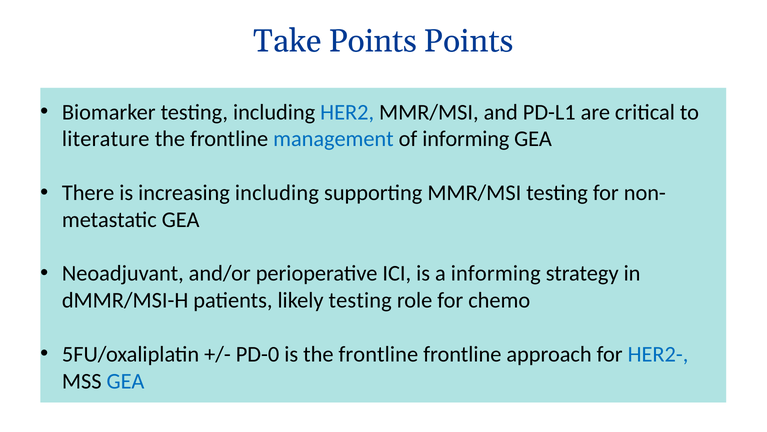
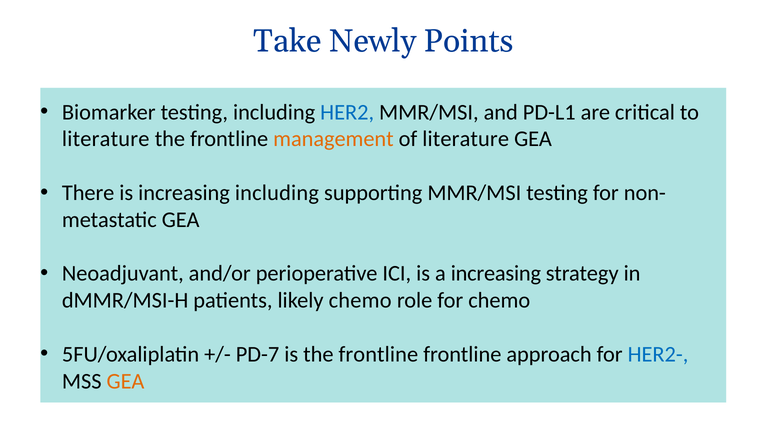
Take Points: Points -> Newly (373, 41)
management colour: blue -> orange (333, 139)
of informing: informing -> literature (466, 139)
a informing: informing -> increasing (496, 273)
likely testing: testing -> chemo (360, 300)
PD-0: PD-0 -> PD-7 (258, 354)
GEA colour: blue -> orange (126, 381)
